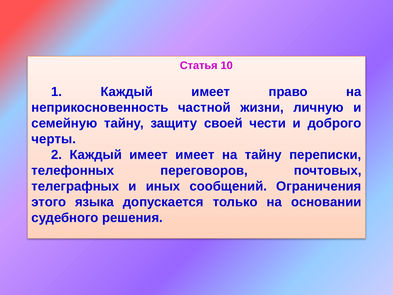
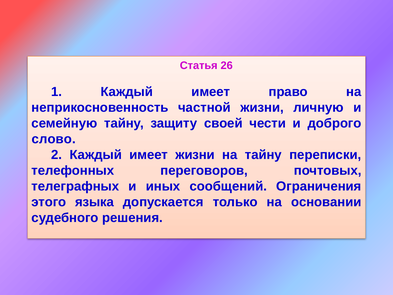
10: 10 -> 26 (227, 65)
черты: черты -> слово (54, 139)
имеет имеет: имеет -> жизни (195, 155)
